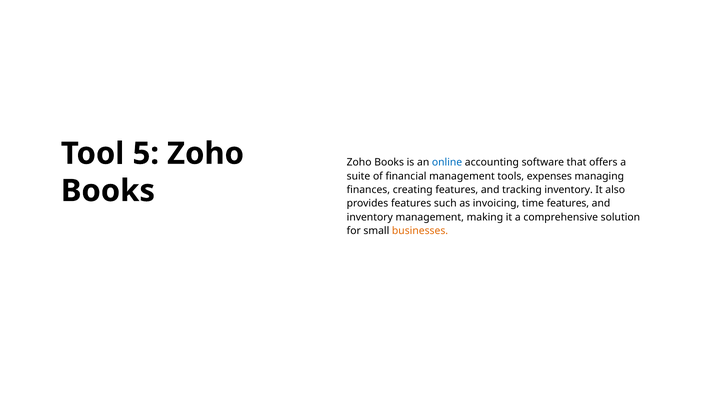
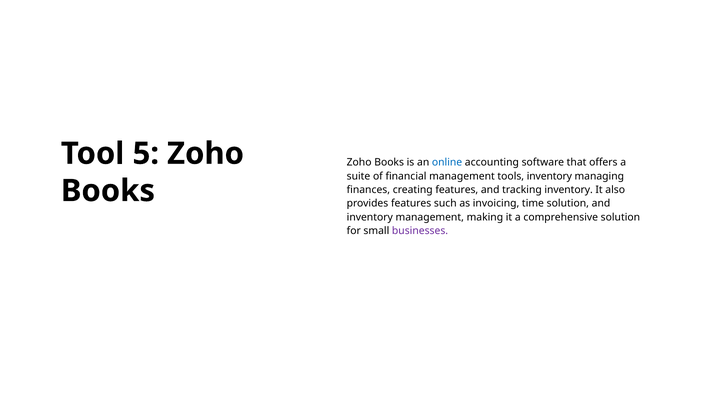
tools expenses: expenses -> inventory (549, 176)
time features: features -> solution (568, 203)
businesses colour: orange -> purple (420, 231)
